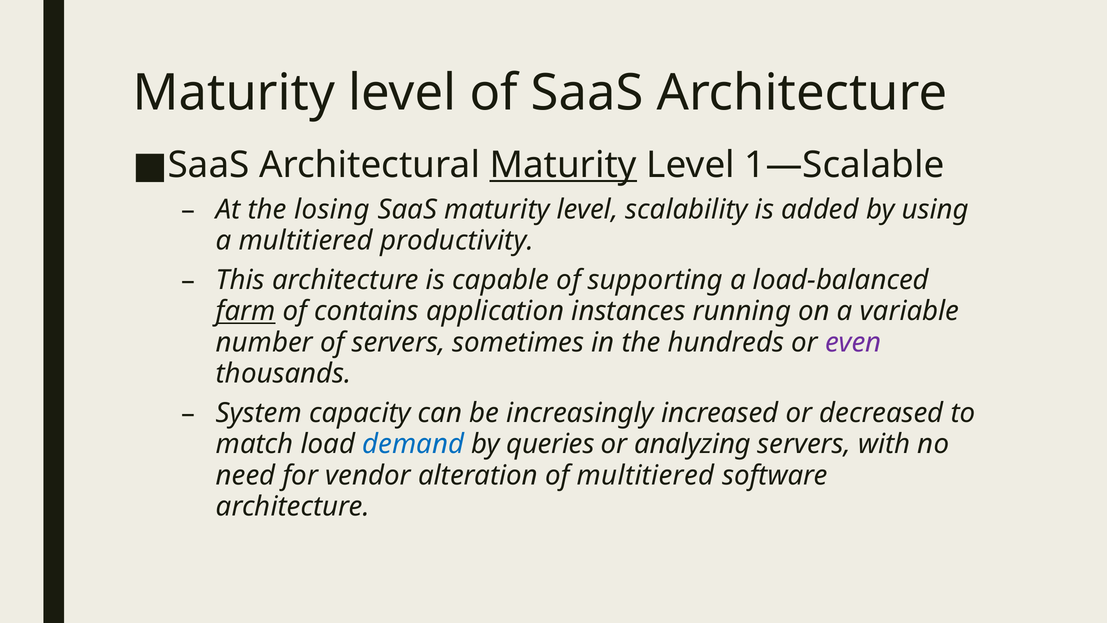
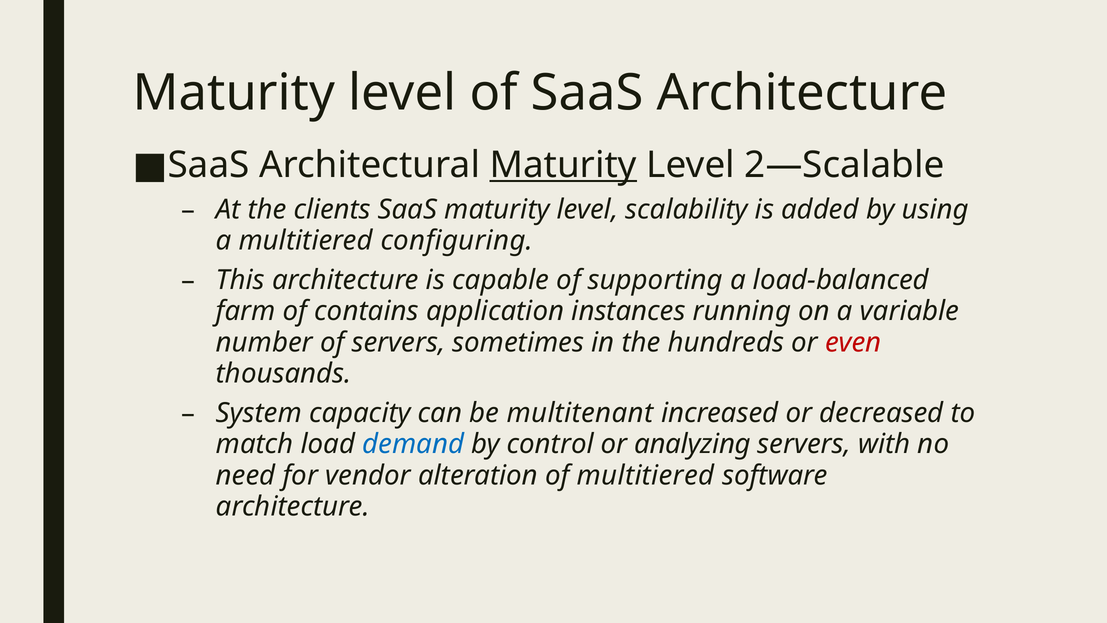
1—Scalable: 1—Scalable -> 2—Scalable (844, 165)
losing: losing -> clients (332, 209)
productivity: productivity -> configuring (457, 241)
farm underline: present -> none (246, 311)
even colour: purple -> red (853, 342)
increasingly: increasingly -> multitenant (580, 413)
queries: queries -> control (550, 444)
